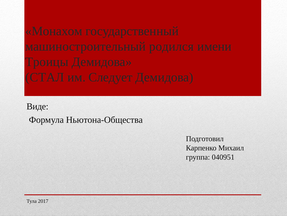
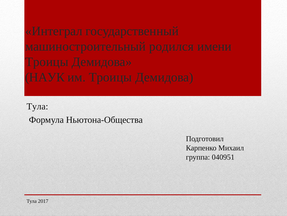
Монахом: Монахом -> Интеграл (54, 31)
СТАЛ: СТАЛ -> НАУК (45, 77)
им Следует: Следует -> Троицы (110, 77)
Виде: Виде -> Тула (37, 106)
